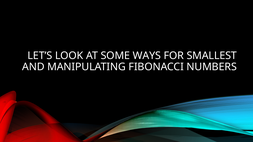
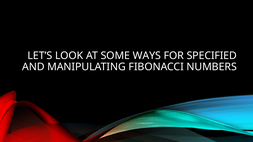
SMALLEST: SMALLEST -> SPECIFIED (212, 56)
